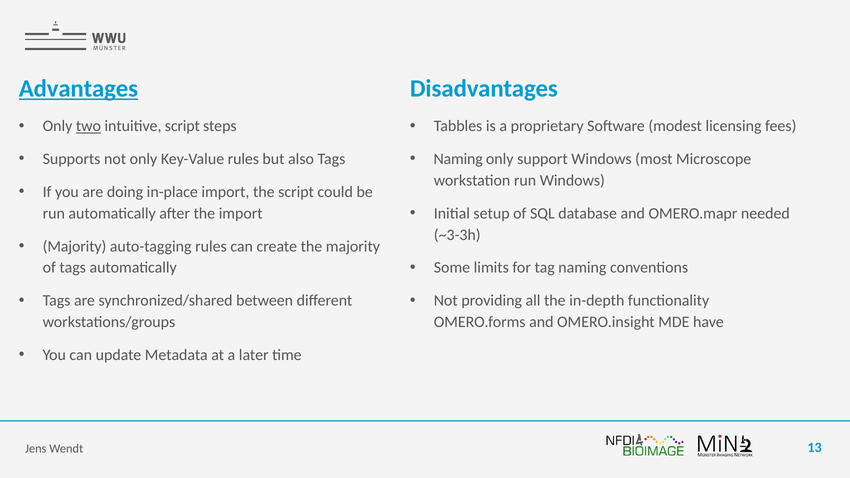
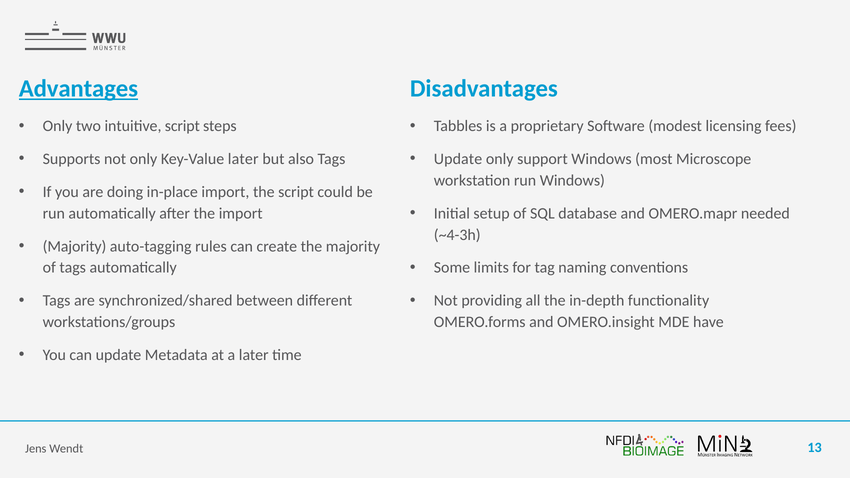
two underline: present -> none (88, 126)
Key-Value rules: rules -> later (243, 159)
Naming: Naming -> Update (458, 159)
~3-3h: ~3-3h -> ~4-3h (457, 235)
